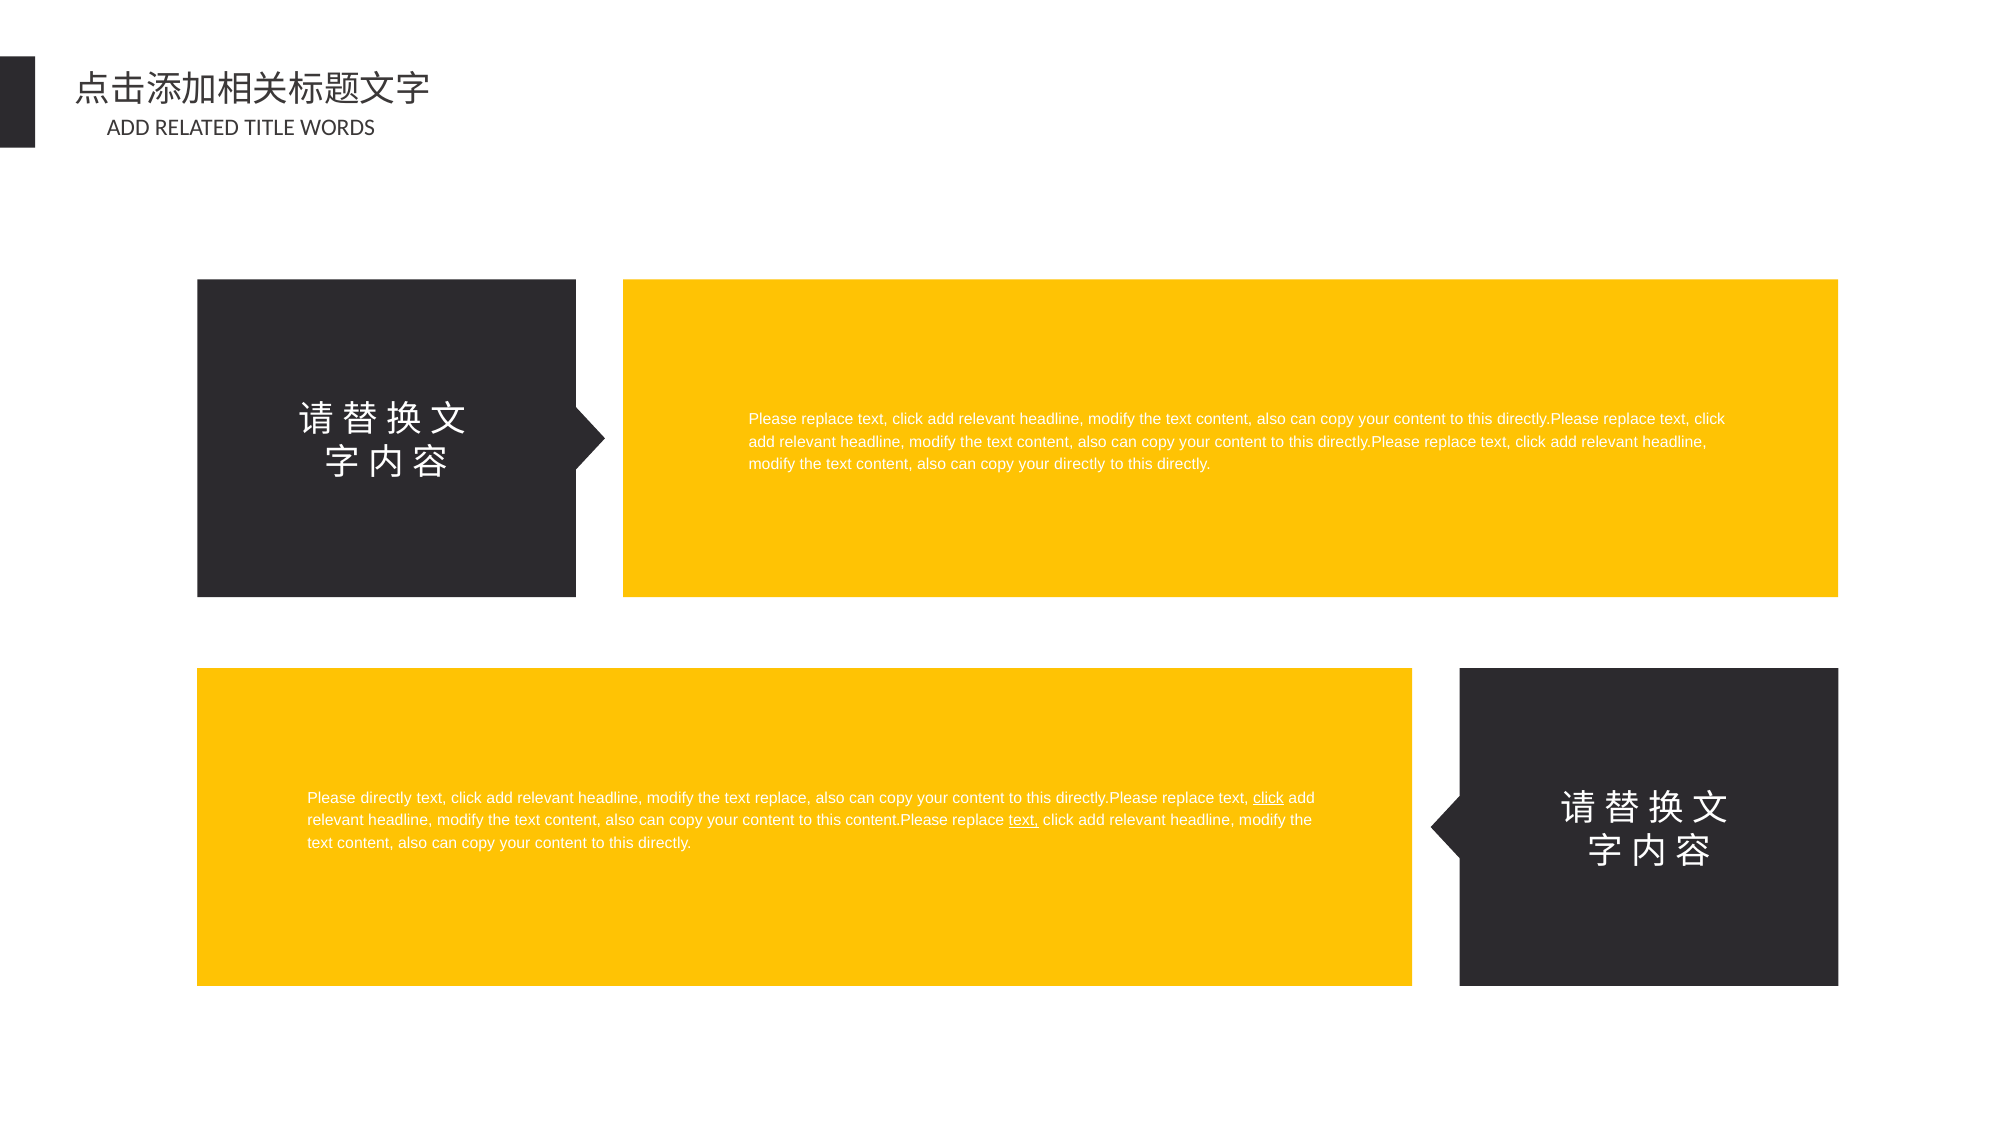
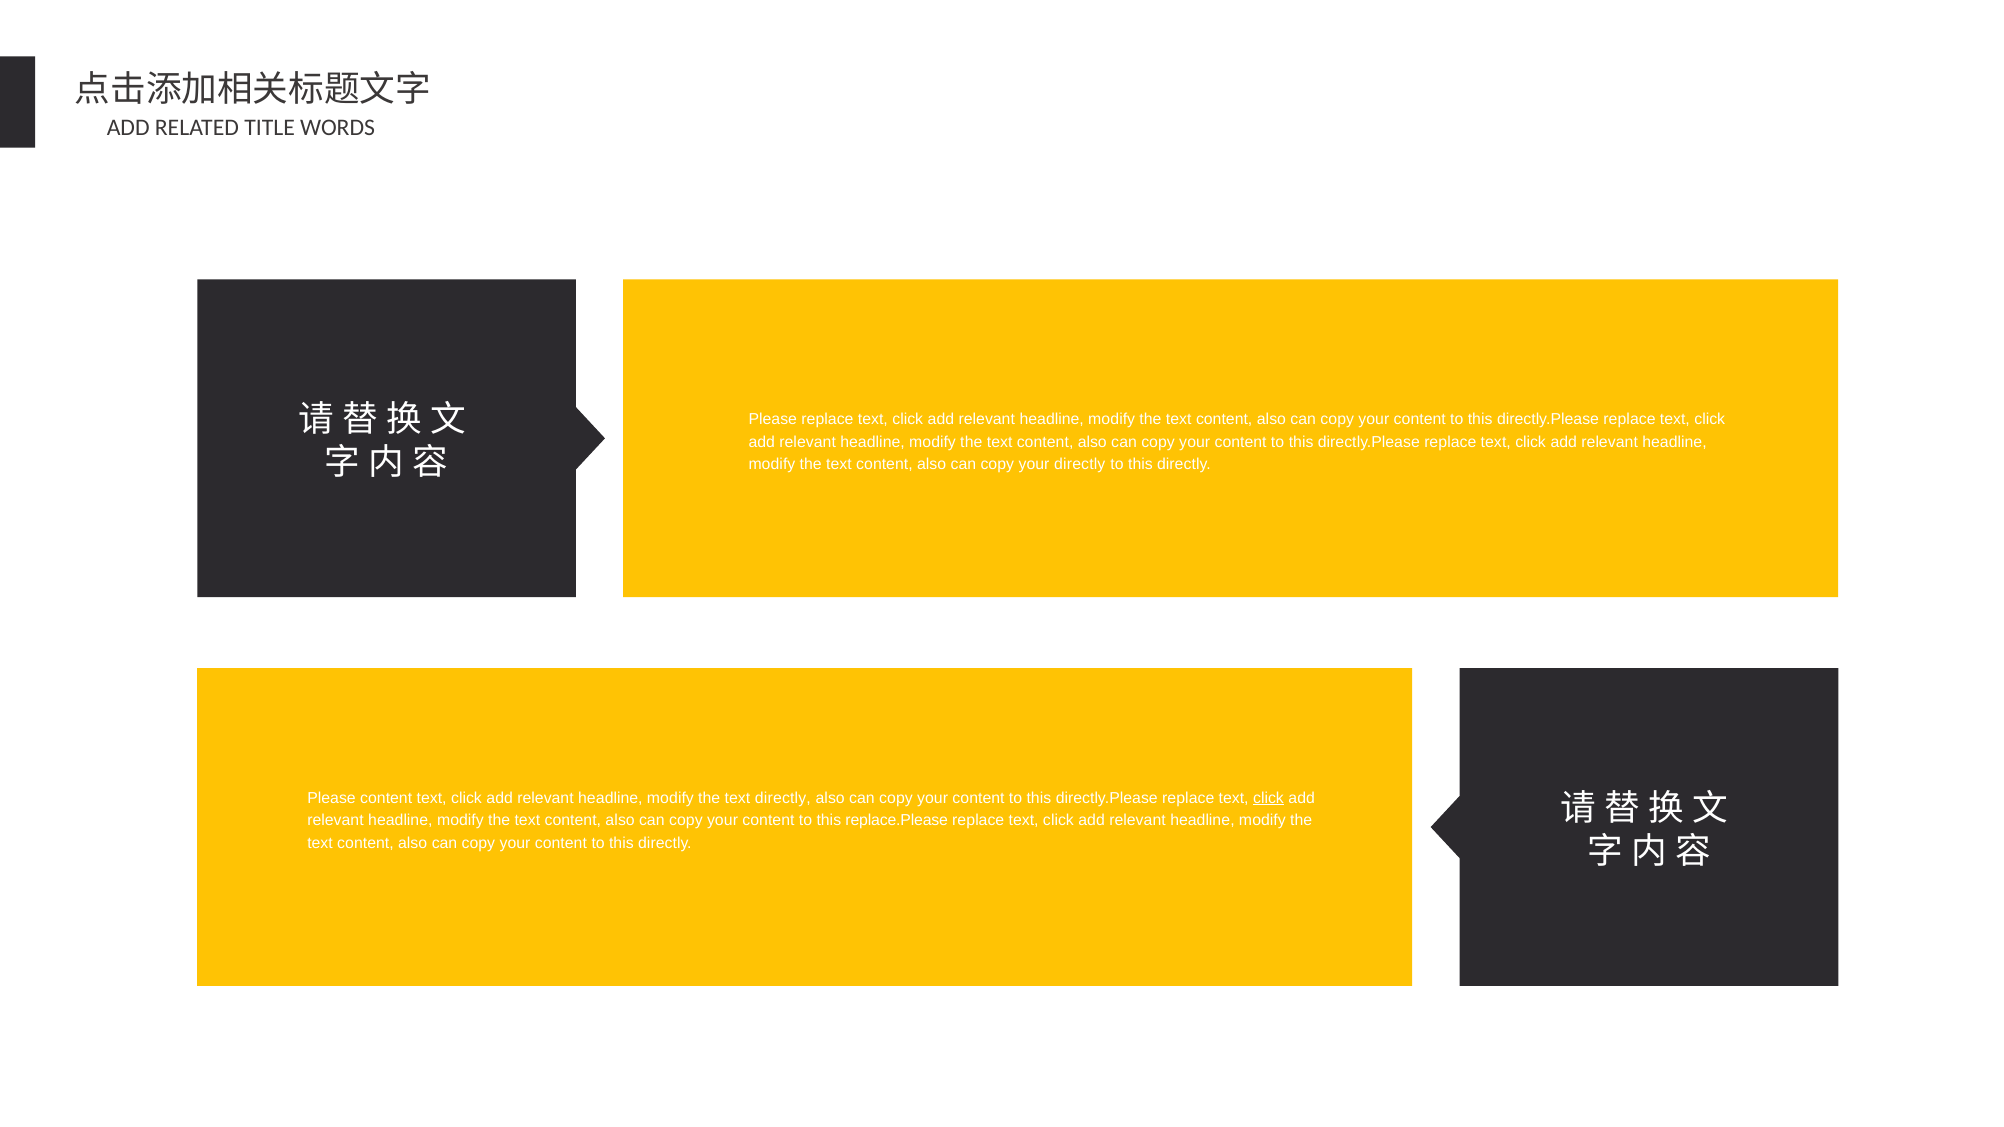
Please directly: directly -> content (386, 798)
text replace: replace -> directly (783, 798)
content.Please: content.Please -> replace.Please (897, 821)
text underline: present -> none (1024, 821)
